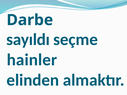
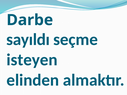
hainler: hainler -> isteyen (32, 60)
